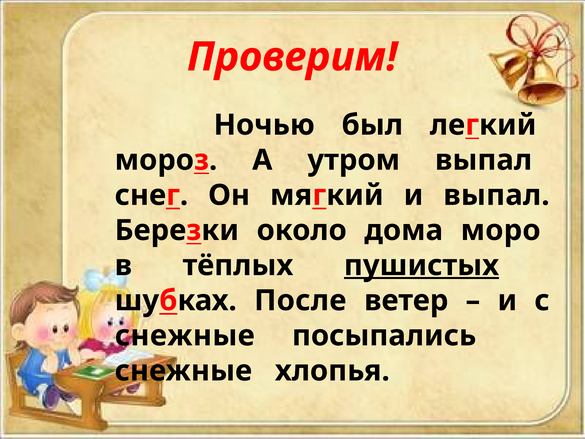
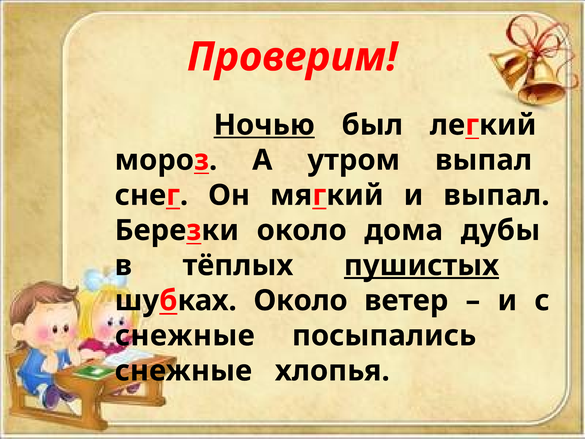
Ночью underline: none -> present (264, 125)
моро: моро -> дубы (501, 230)
шубках После: После -> Около (301, 300)
